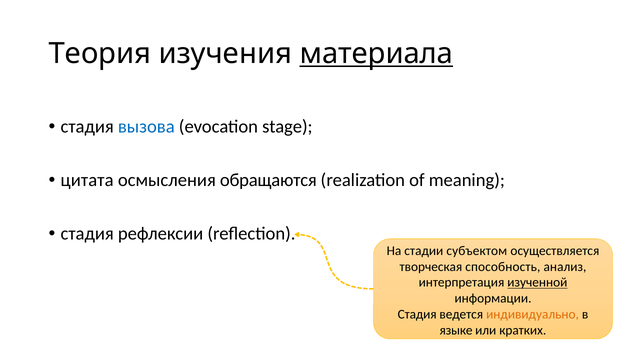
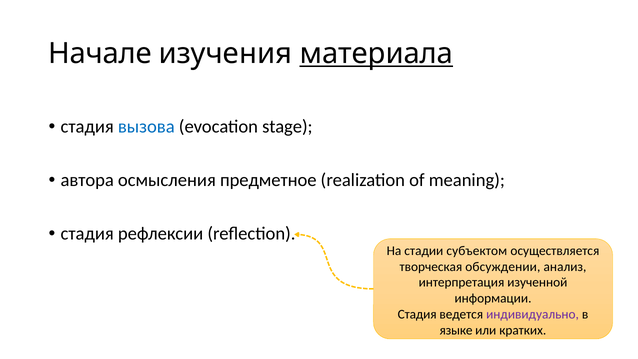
Теория: Теория -> Начале (100, 54)
цитата: цитата -> автора (87, 180)
обращаются: обращаются -> предметное (268, 180)
способность: способность -> обсуждении (503, 267)
изученной underline: present -> none (537, 282)
индивидуально colour: orange -> purple (533, 314)
